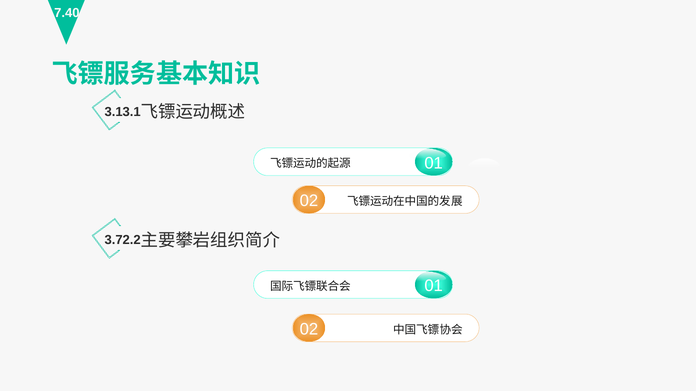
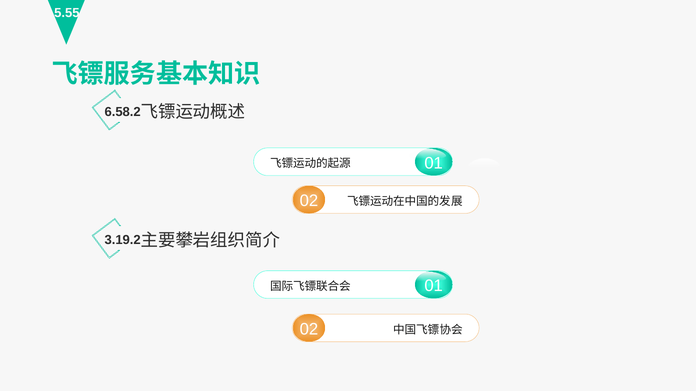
7.40: 7.40 -> 5.55 (67, 13)
3.13.1: 3.13.1 -> 6.58.2 (123, 112)
3.72.2: 3.72.2 -> 3.19.2 (123, 240)
